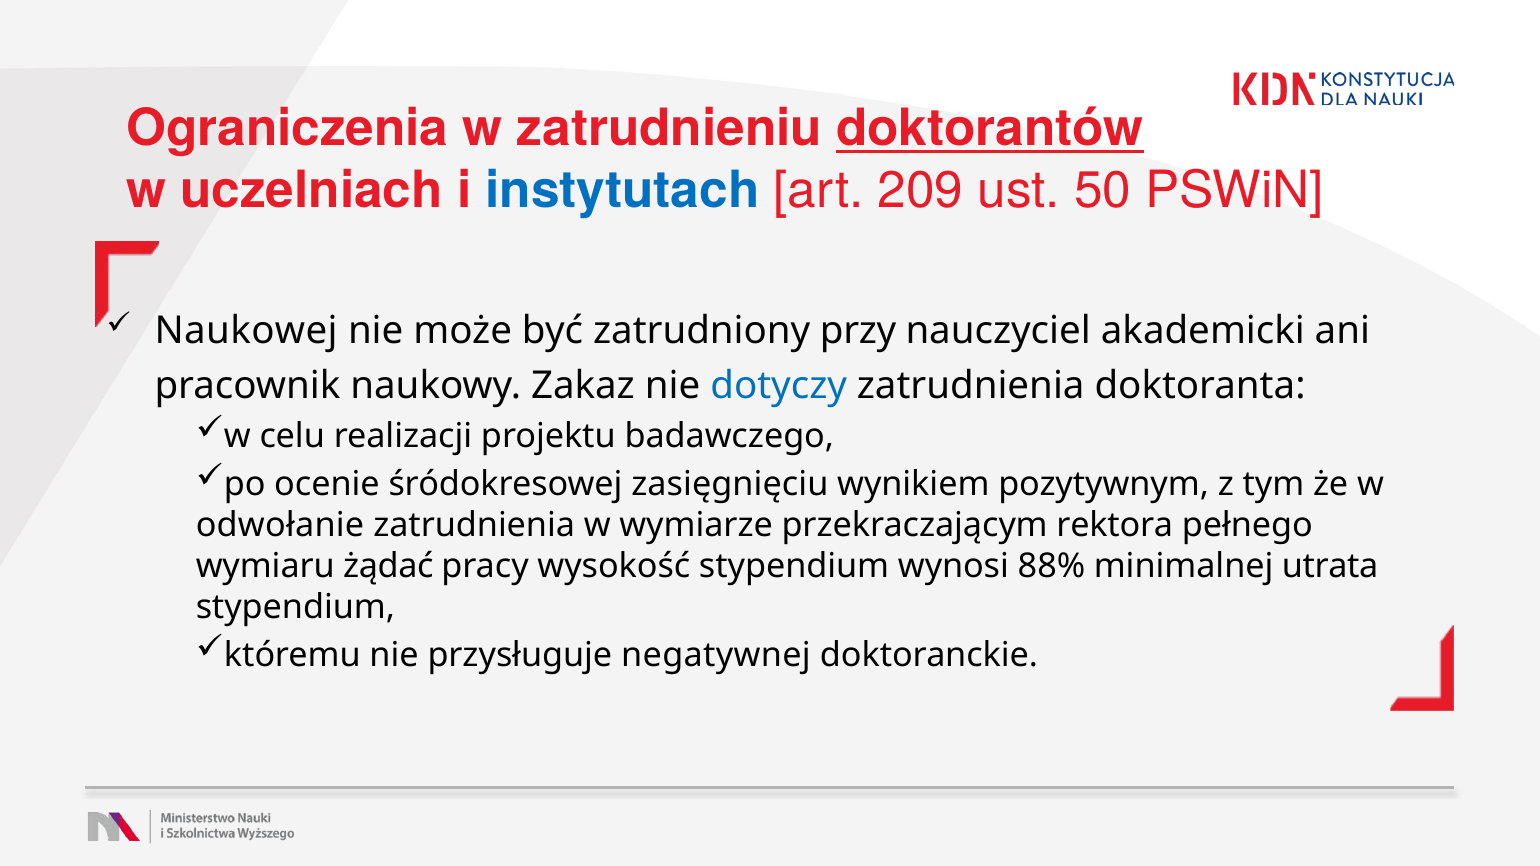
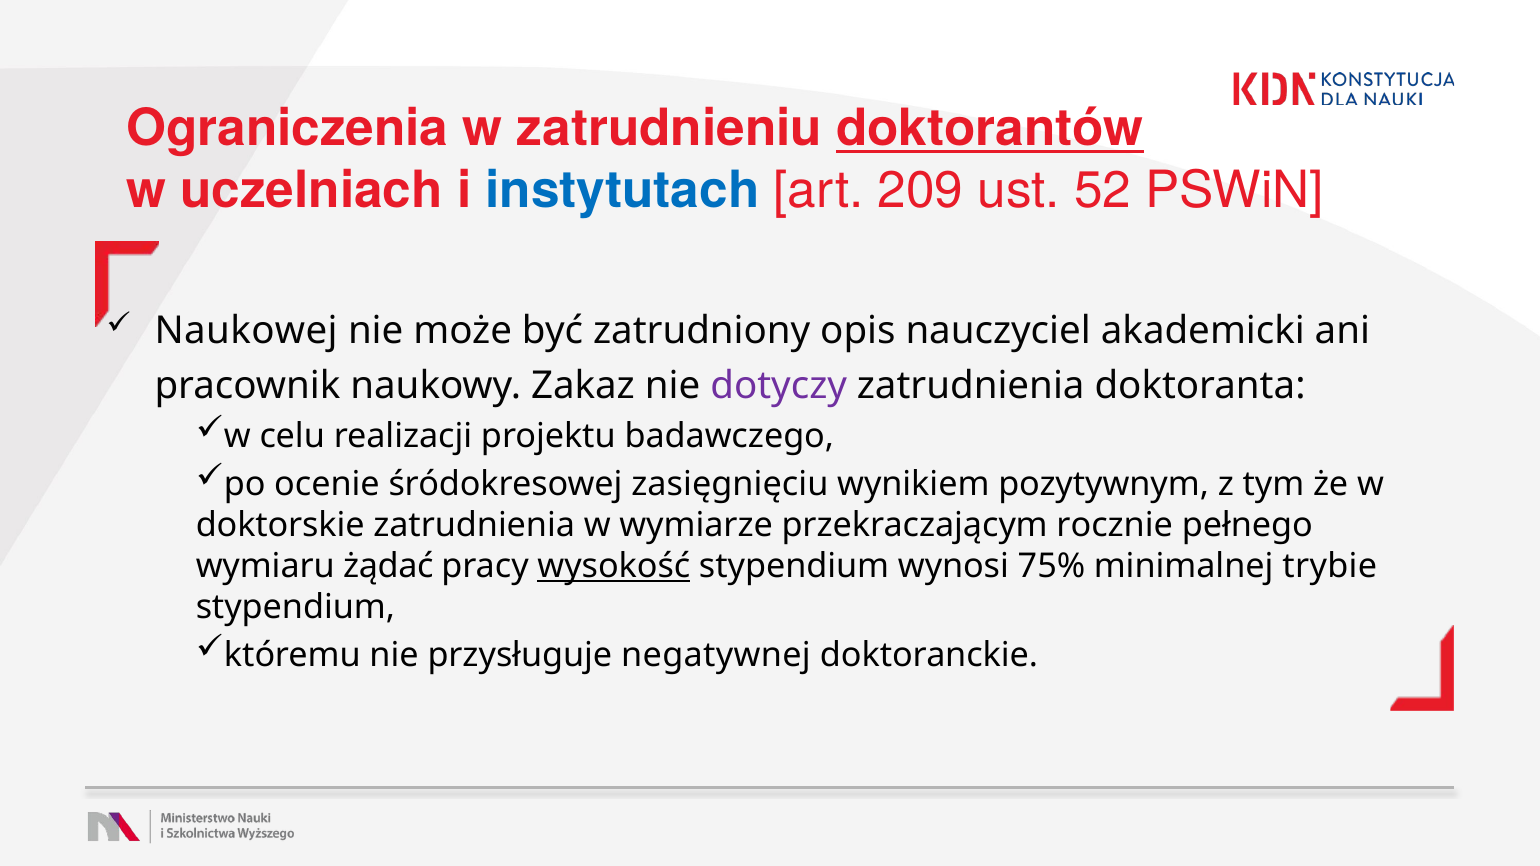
50: 50 -> 52 (1103, 191)
przy: przy -> opis (858, 331)
dotyczy colour: blue -> purple (779, 386)
odwołanie: odwołanie -> doktorskie (280, 525)
rektora: rektora -> rocznie (1115, 525)
wysokość underline: none -> present (614, 566)
88%: 88% -> 75% (1051, 566)
utrata: utrata -> trybie (1330, 566)
